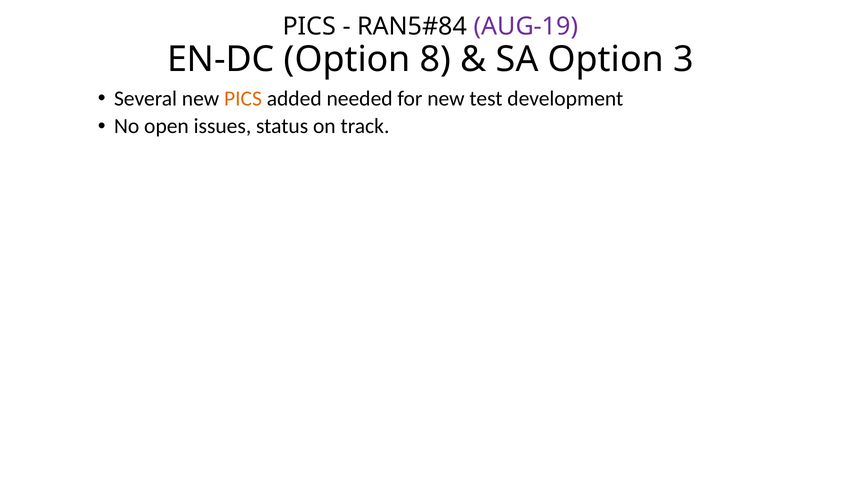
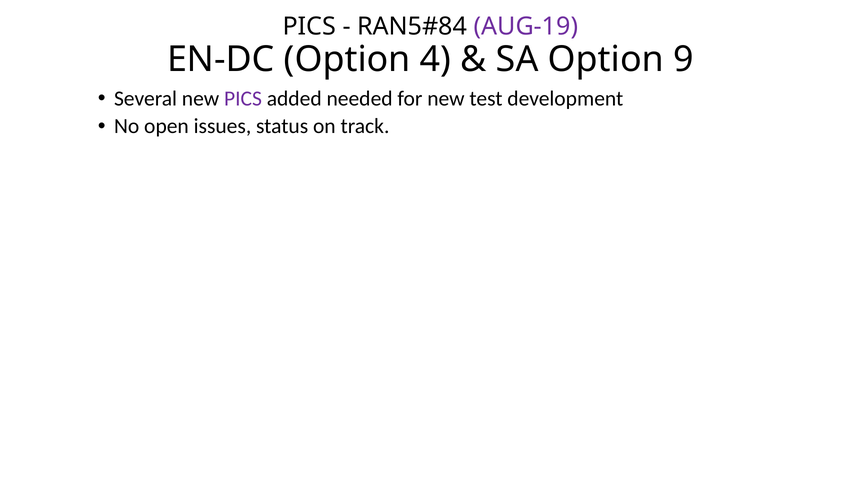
8: 8 -> 4 (436, 59)
3: 3 -> 9 (683, 59)
PICS colour: orange -> purple (243, 99)
